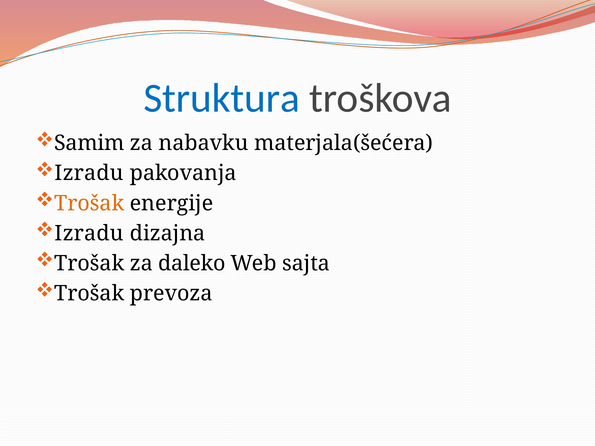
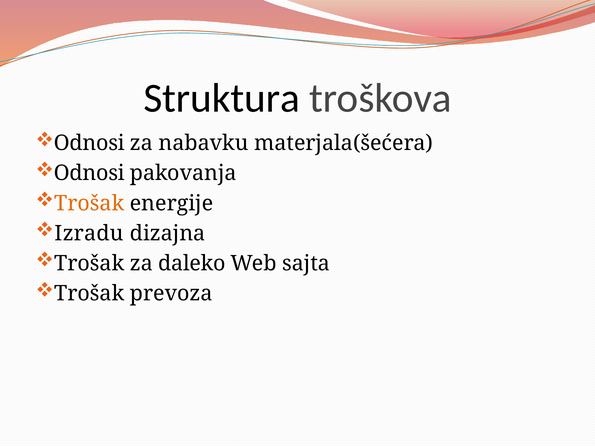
Struktura colour: blue -> black (222, 98)
Samim: Samim -> Odnosi (89, 143)
Izradu: Izradu -> Odnosi (89, 173)
